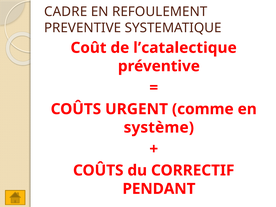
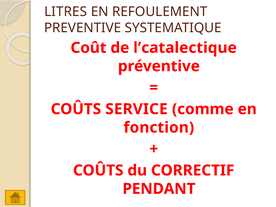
CADRE: CADRE -> LITRES (66, 12)
URGENT: URGENT -> SERVICE (136, 109)
système: système -> fonction (159, 127)
